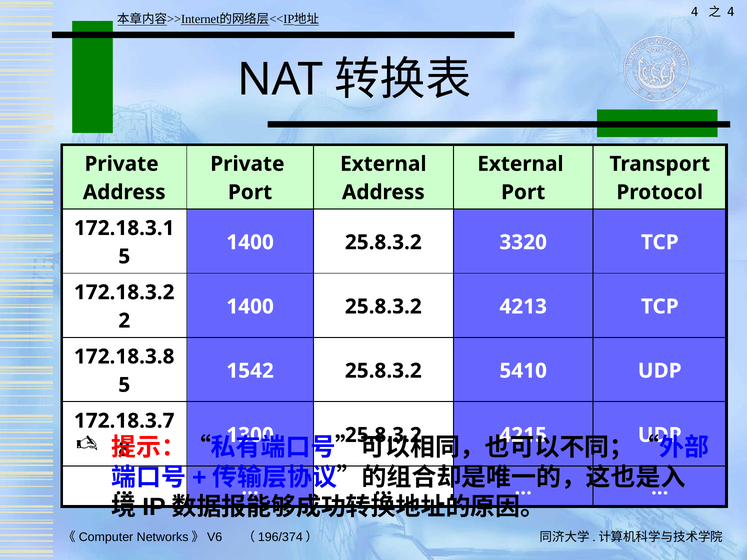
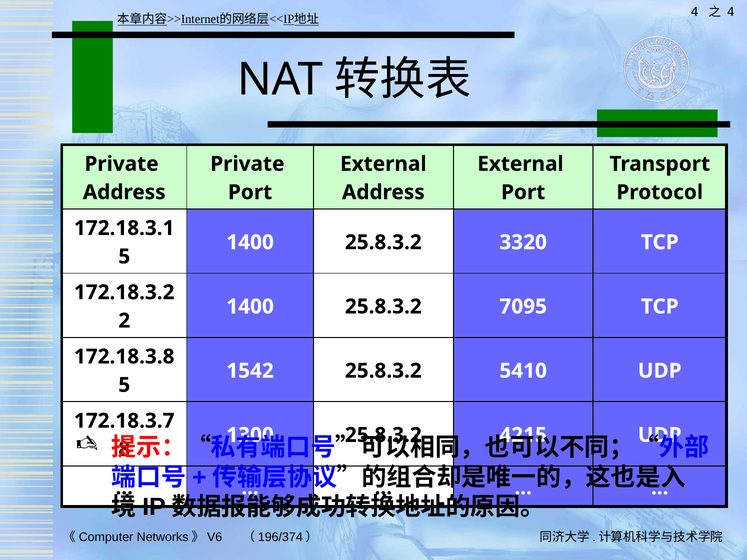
4213: 4213 -> 7095 (523, 307)
